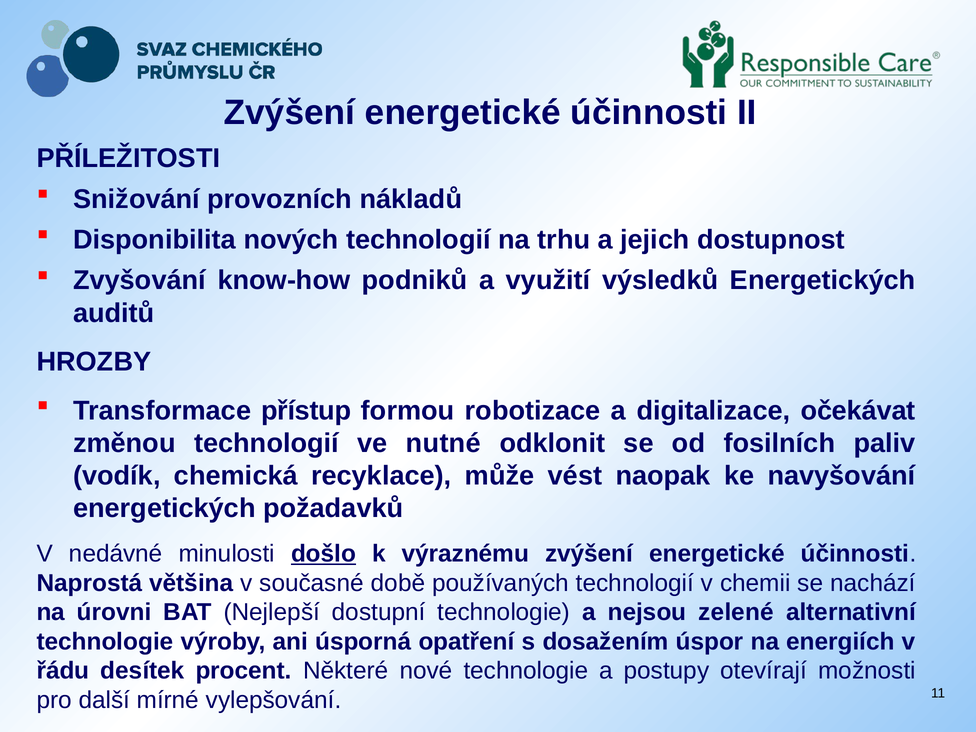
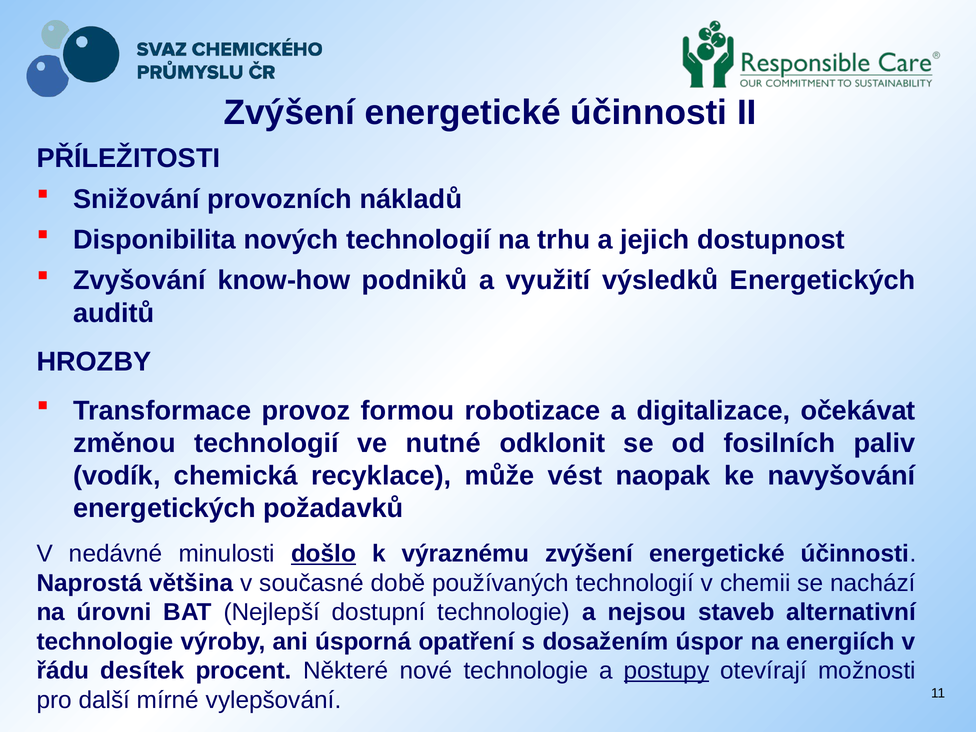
přístup: přístup -> provoz (306, 411)
zelené: zelené -> staveb (736, 612)
postupy underline: none -> present (667, 671)
